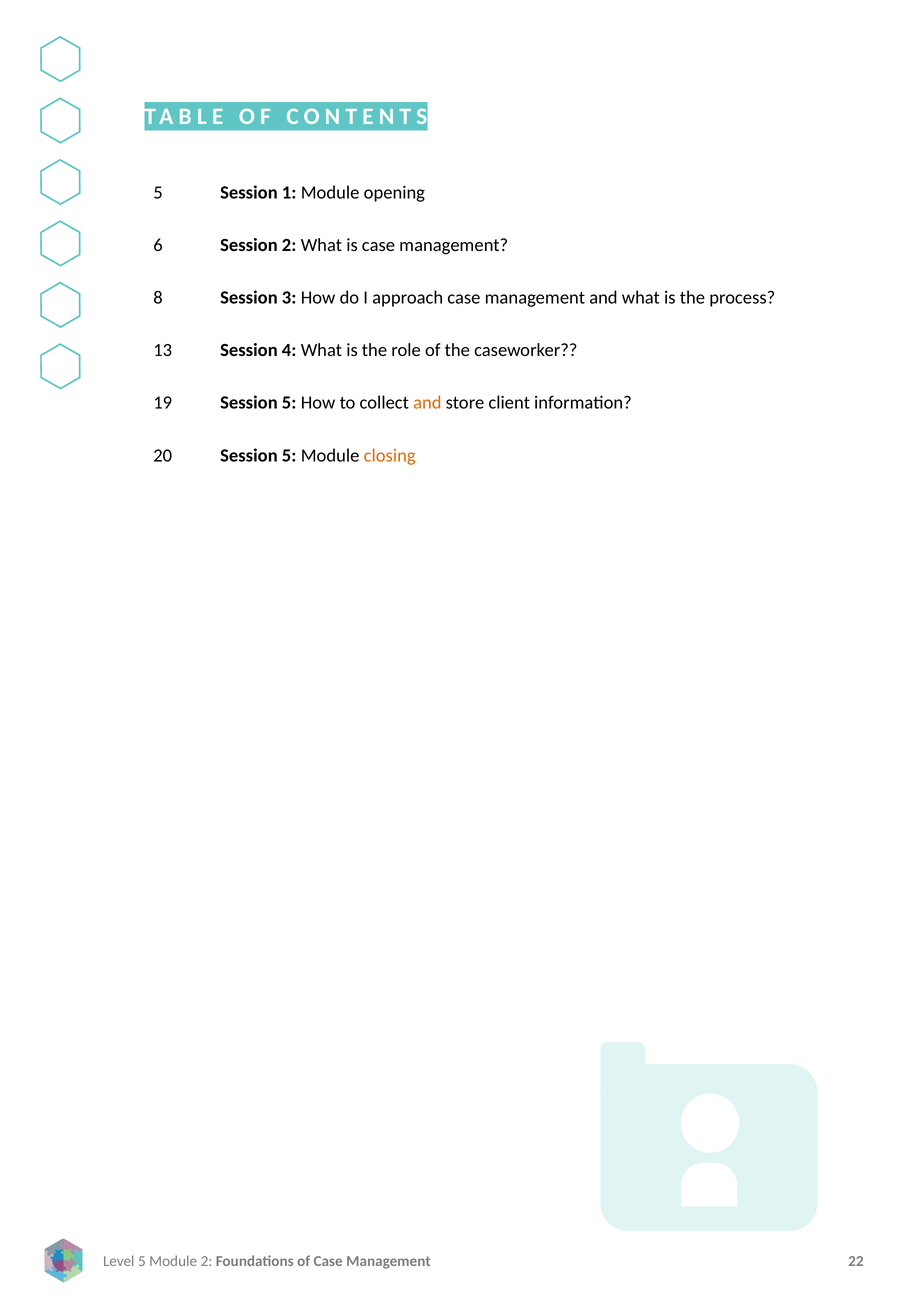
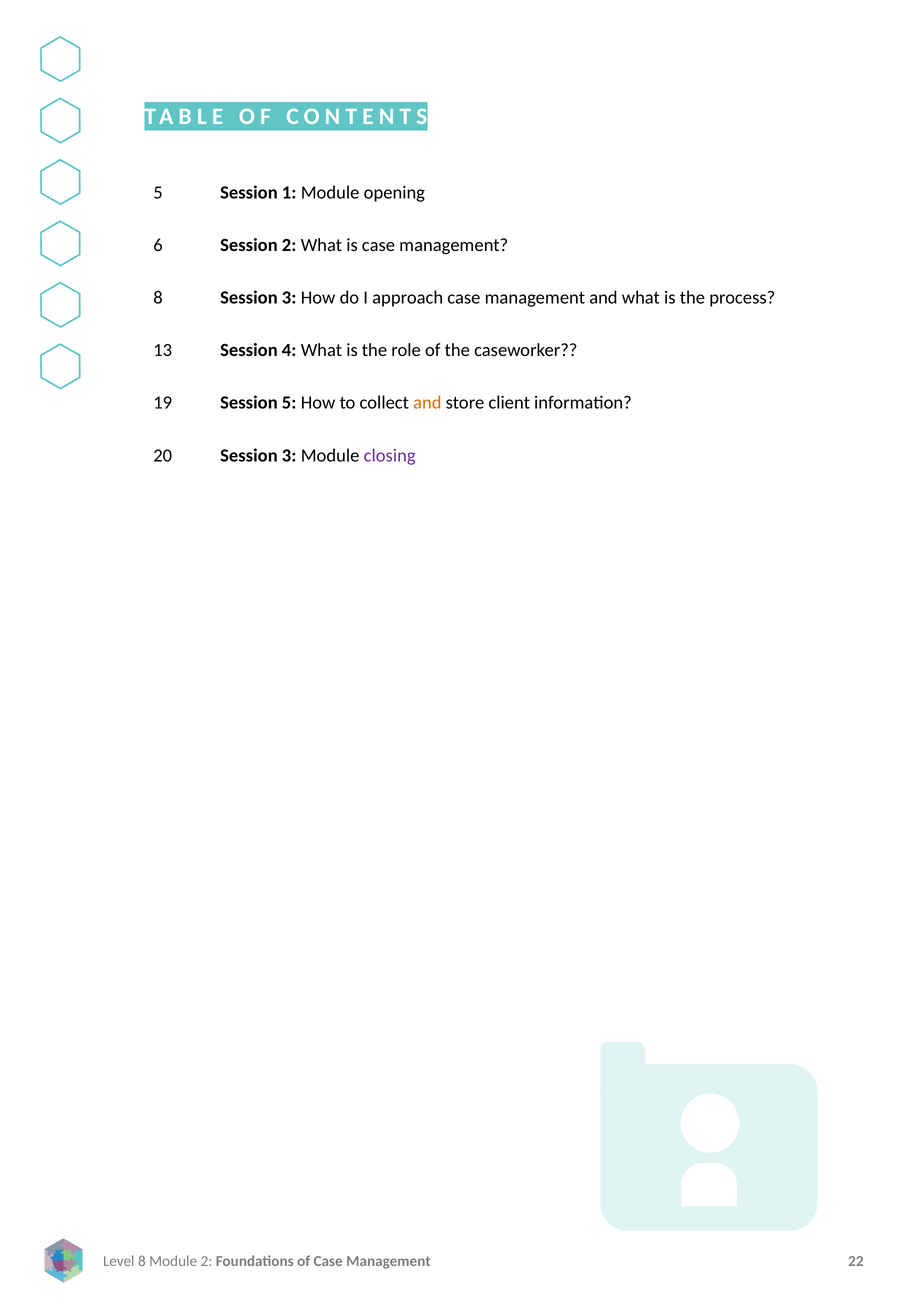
5: 5 -> 3 (289, 456)
closing colour: orange -> purple (390, 456)
5: 5 -> 8 (142, 1262)
